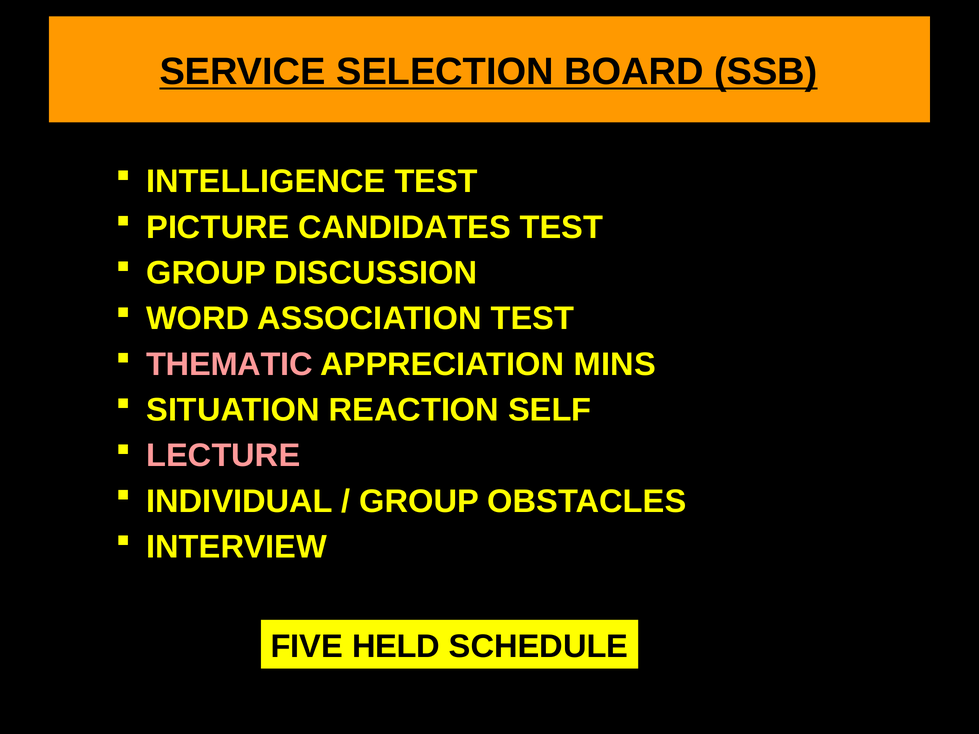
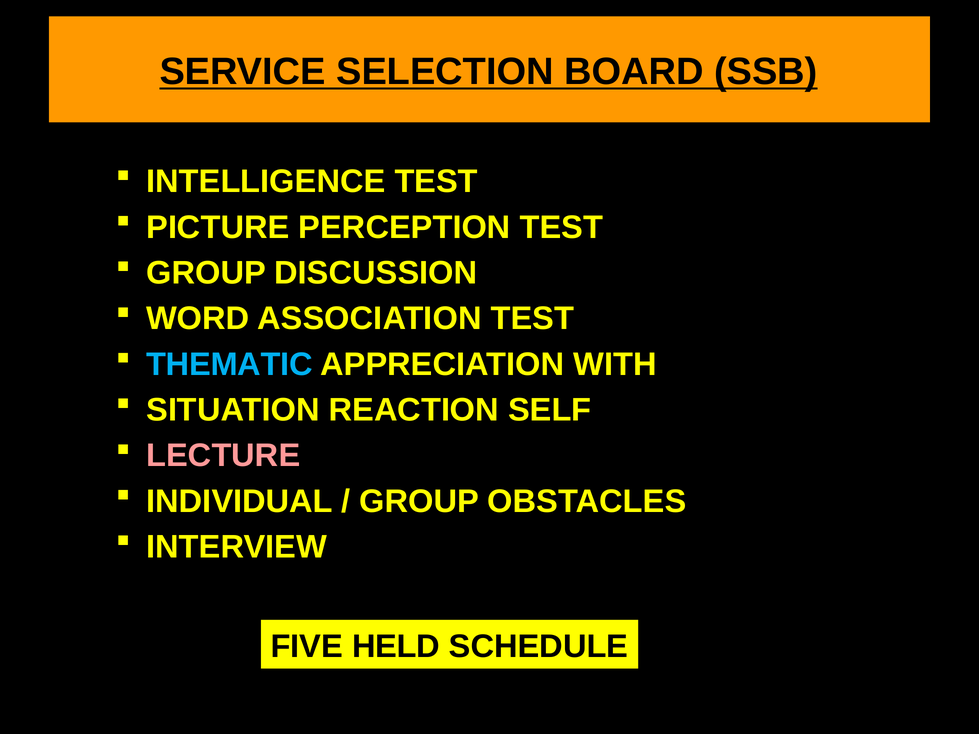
CANDIDATES: CANDIDATES -> PERCEPTION (405, 227)
THEMATIC colour: pink -> light blue (229, 364)
MINS: MINS -> WITH (615, 364)
